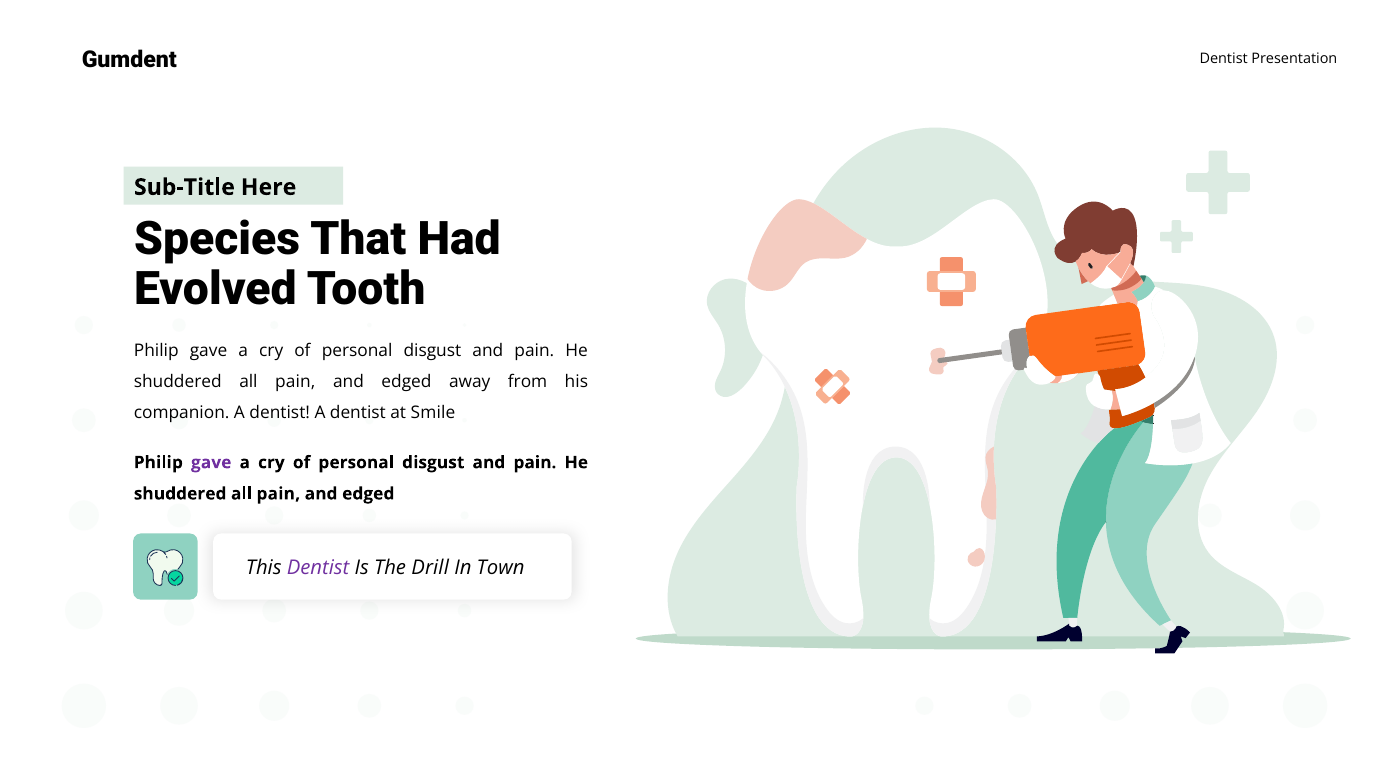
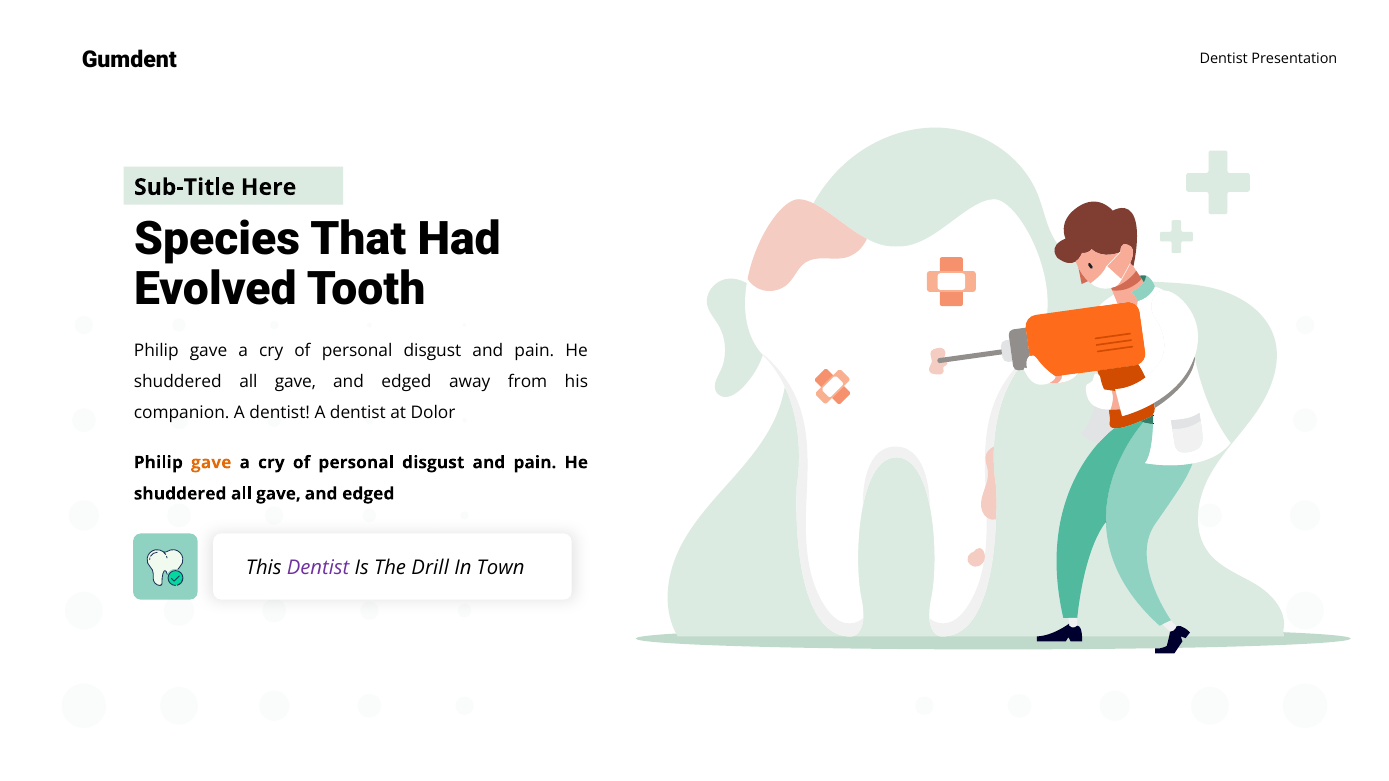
pain: pain -> gave (296, 382)
Smile: Smile -> Dolor (433, 413)
gave colour: purple -> orange (211, 463)
pain: pain -> gave (278, 494)
